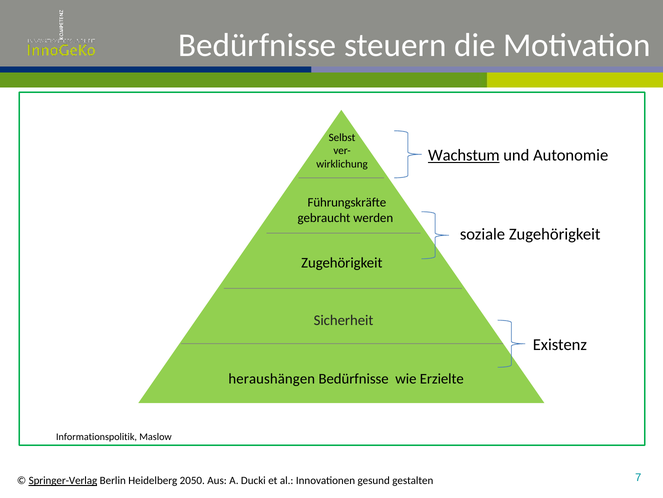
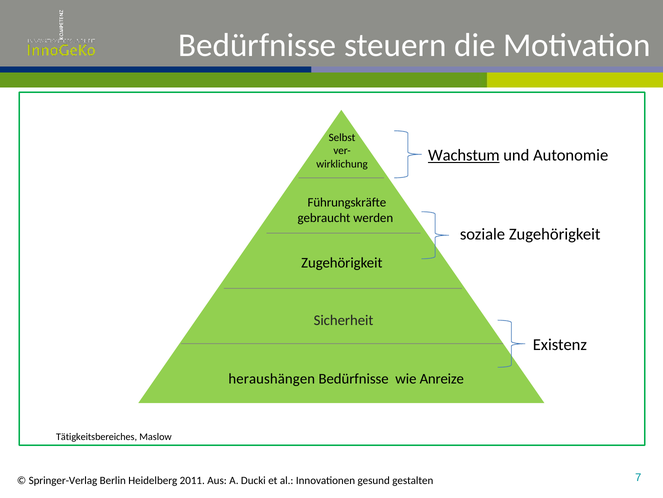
Erzielte: Erzielte -> Anreize (442, 378)
Informationspolitik: Informationspolitik -> Tätigkeitsbereiches (97, 436)
Springer-Verlag underline: present -> none (63, 480)
2050: 2050 -> 2011 (192, 480)
